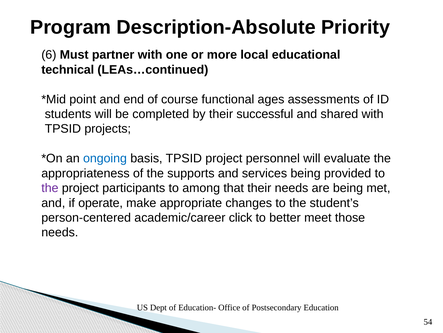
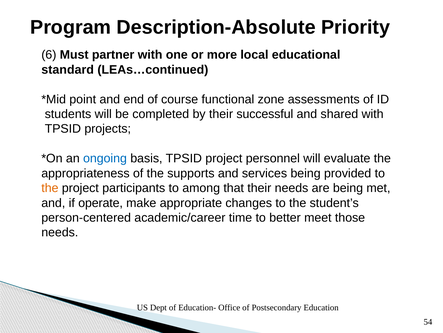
technical: technical -> standard (68, 70)
ages: ages -> zone (271, 99)
the colour: purple -> orange (50, 188)
click: click -> time (241, 217)
